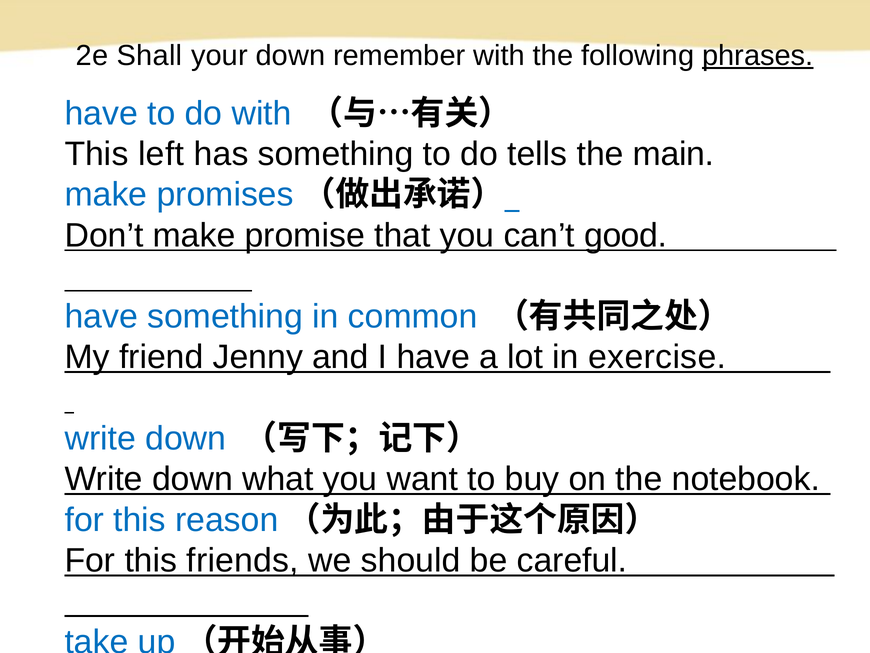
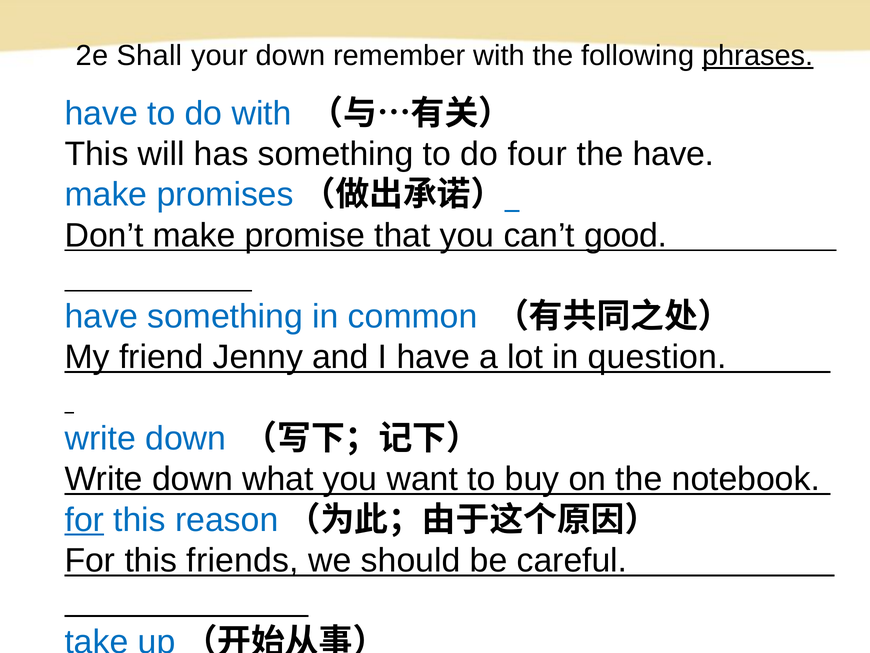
left: left -> will (161, 154)
tells: tells -> four (537, 154)
the main: main -> have (673, 154)
exercise: exercise -> question (657, 357)
for underline: none -> present (84, 520)
